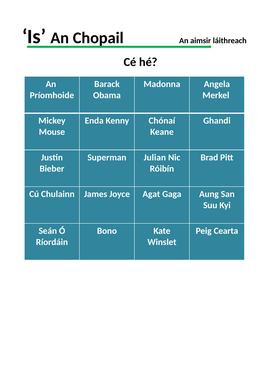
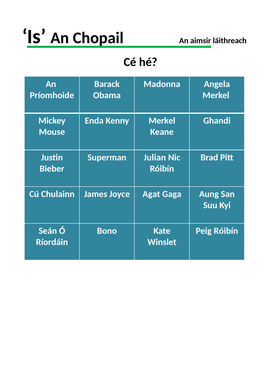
Kenny Chónaí: Chónaí -> Merkel (162, 121)
Peig Cearta: Cearta -> Róibín (226, 231)
